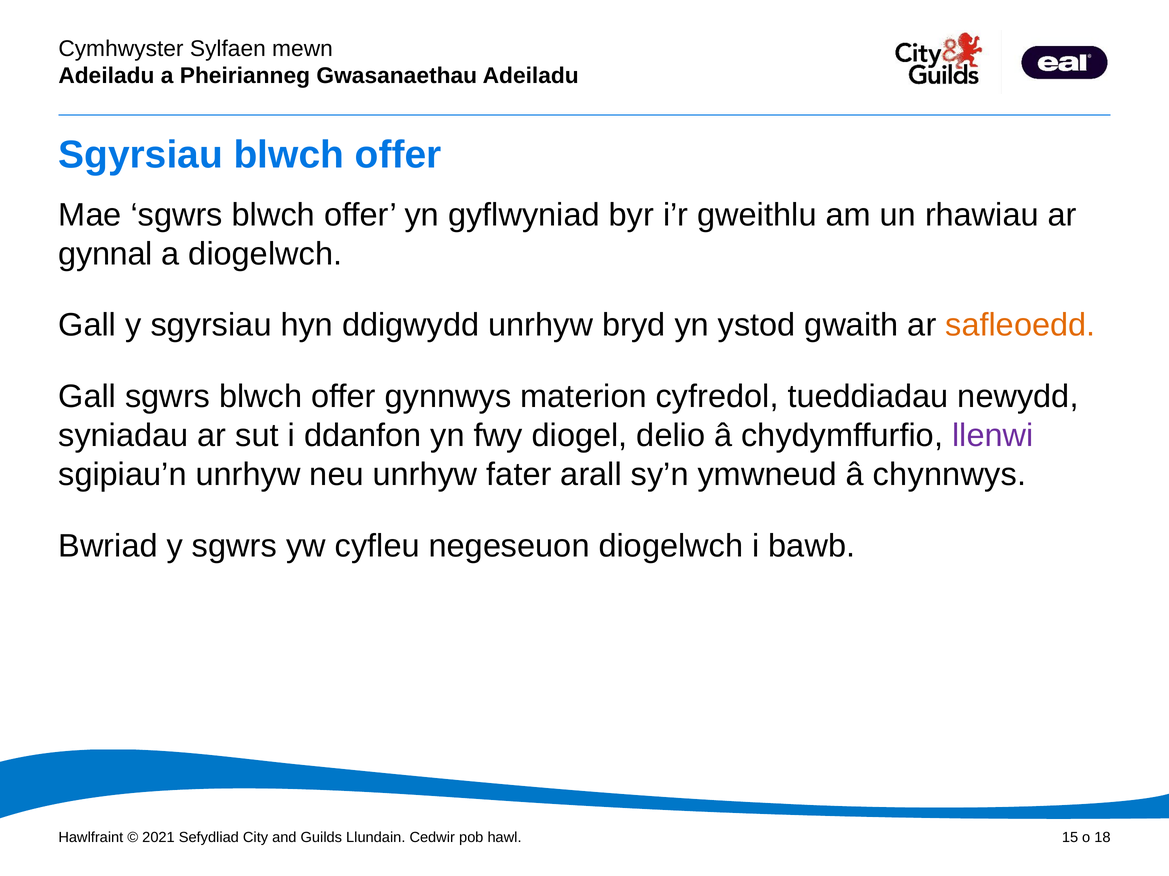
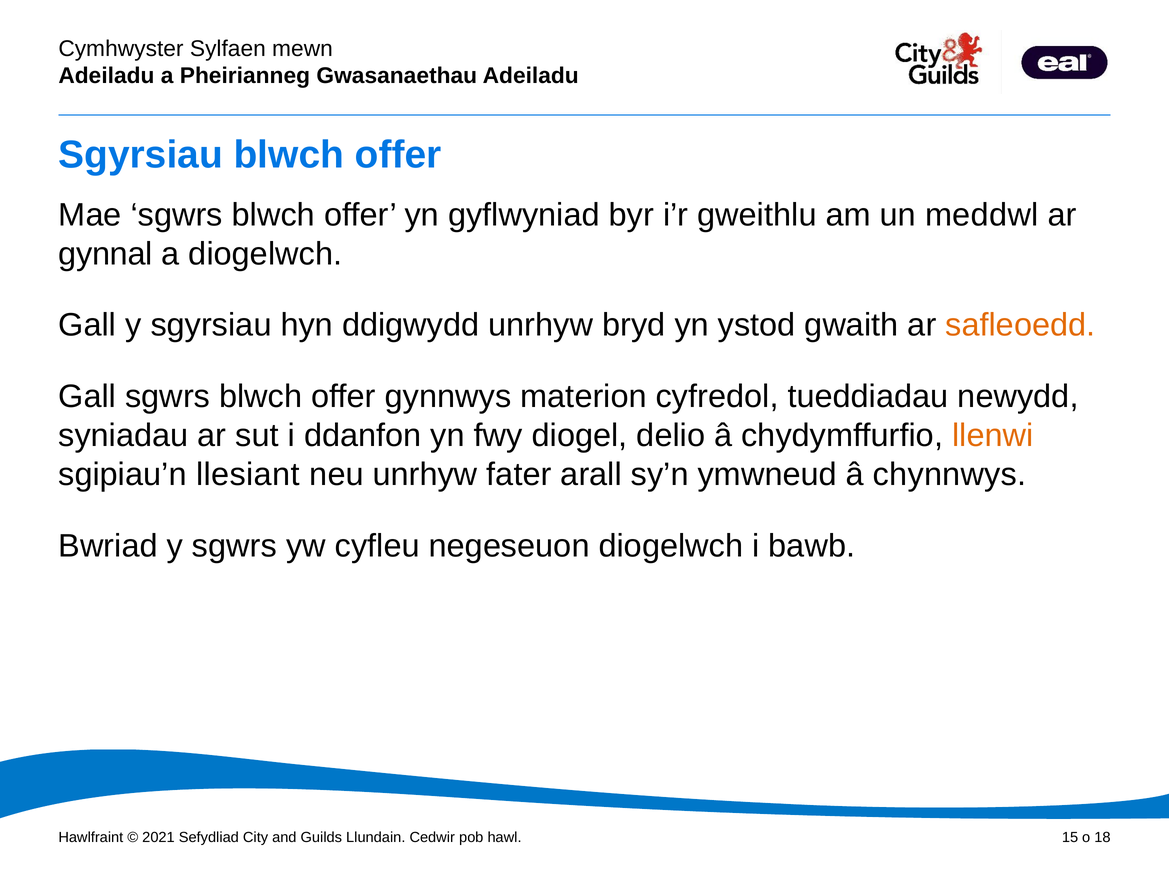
rhawiau: rhawiau -> meddwl (982, 215)
llenwi colour: purple -> orange (993, 436)
sgipiau’n unrhyw: unrhyw -> llesiant (248, 475)
